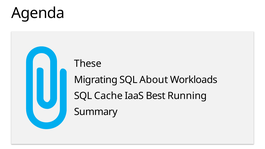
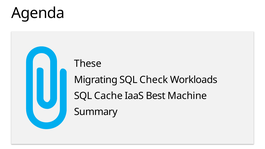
About: About -> Check (154, 80)
Running: Running -> Machine (187, 96)
